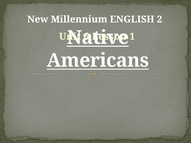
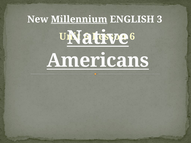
Millennium underline: none -> present (79, 19)
2: 2 -> 3 (159, 19)
1: 1 -> 6 (132, 37)
